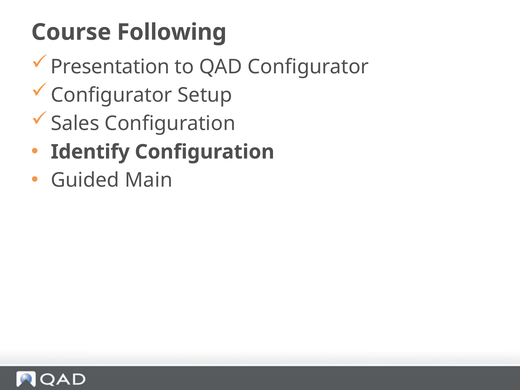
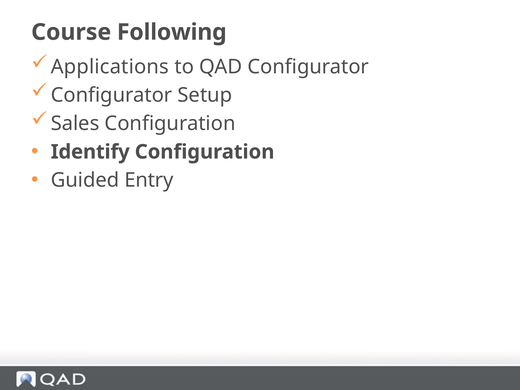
Presentation: Presentation -> Applications (110, 67)
Main: Main -> Entry (149, 180)
